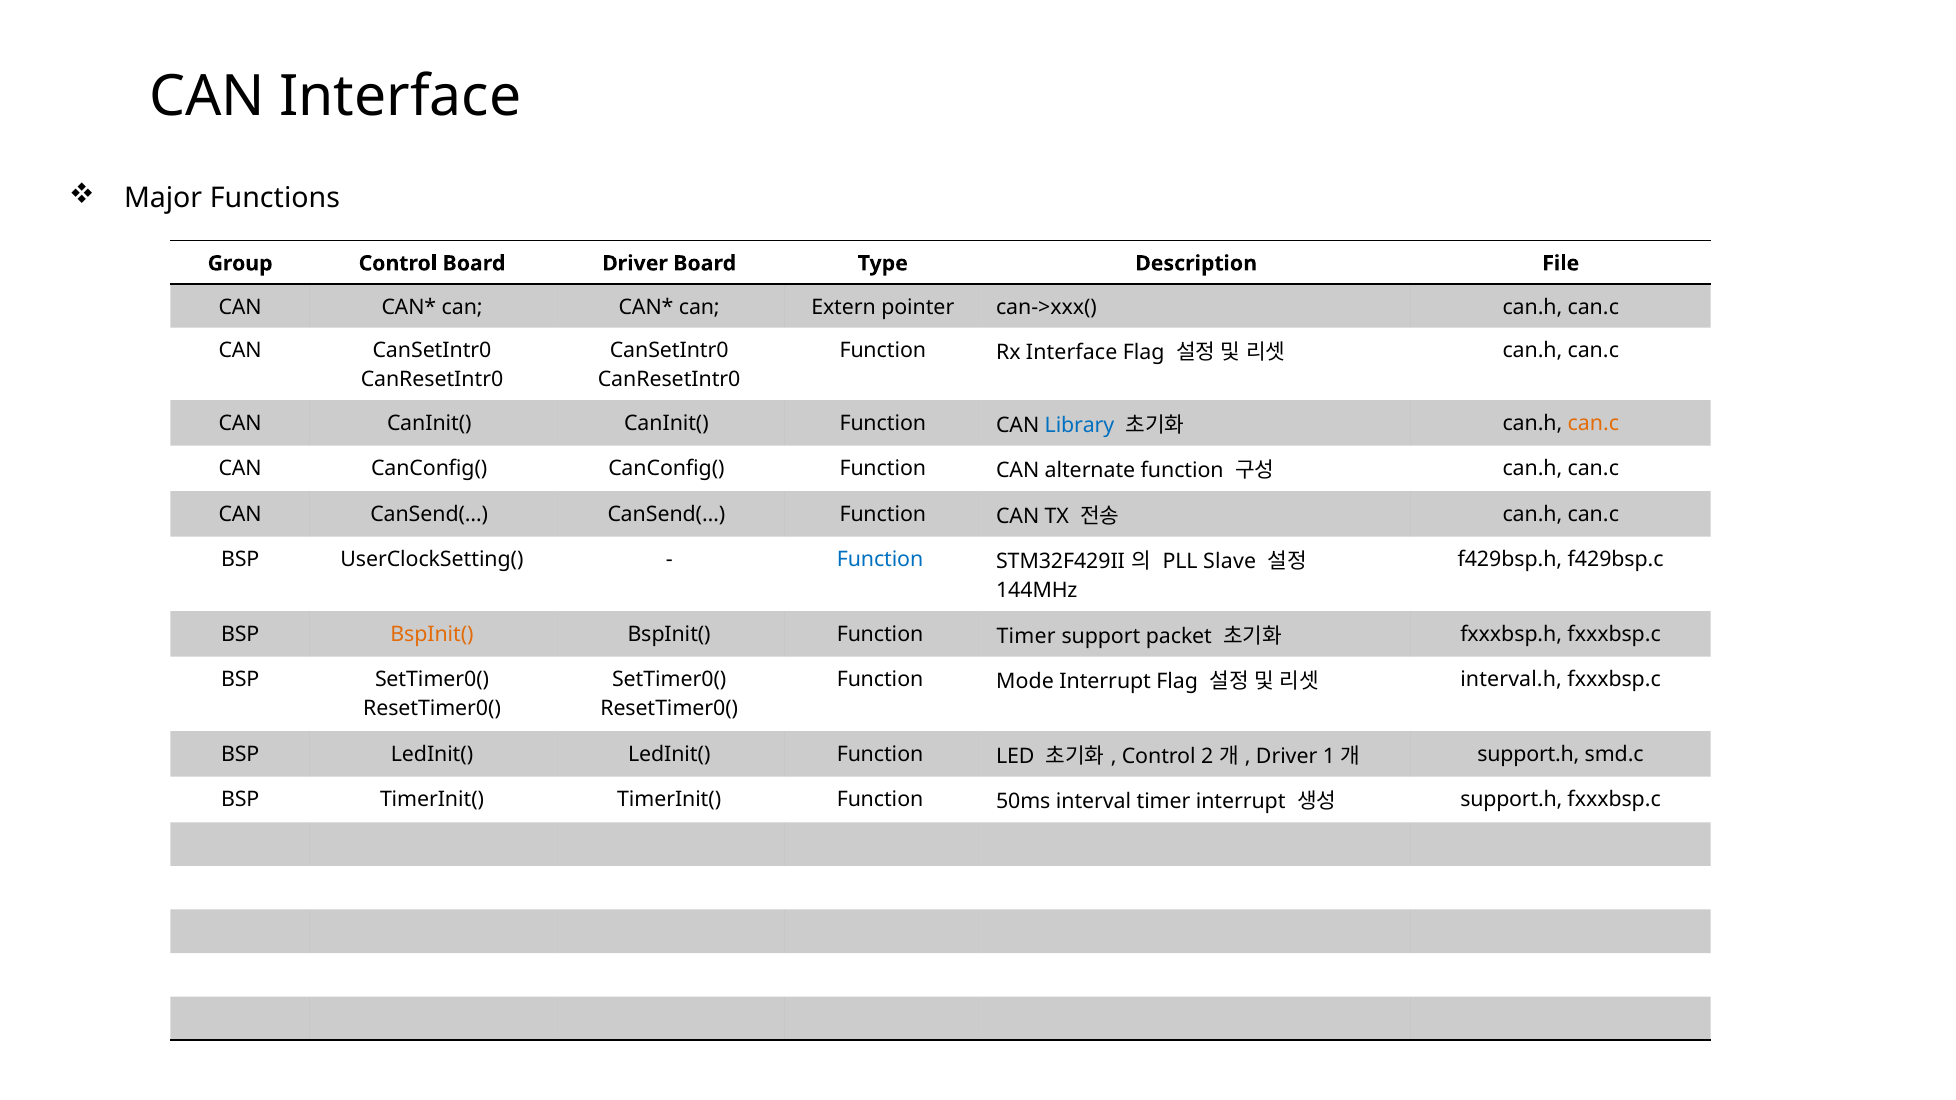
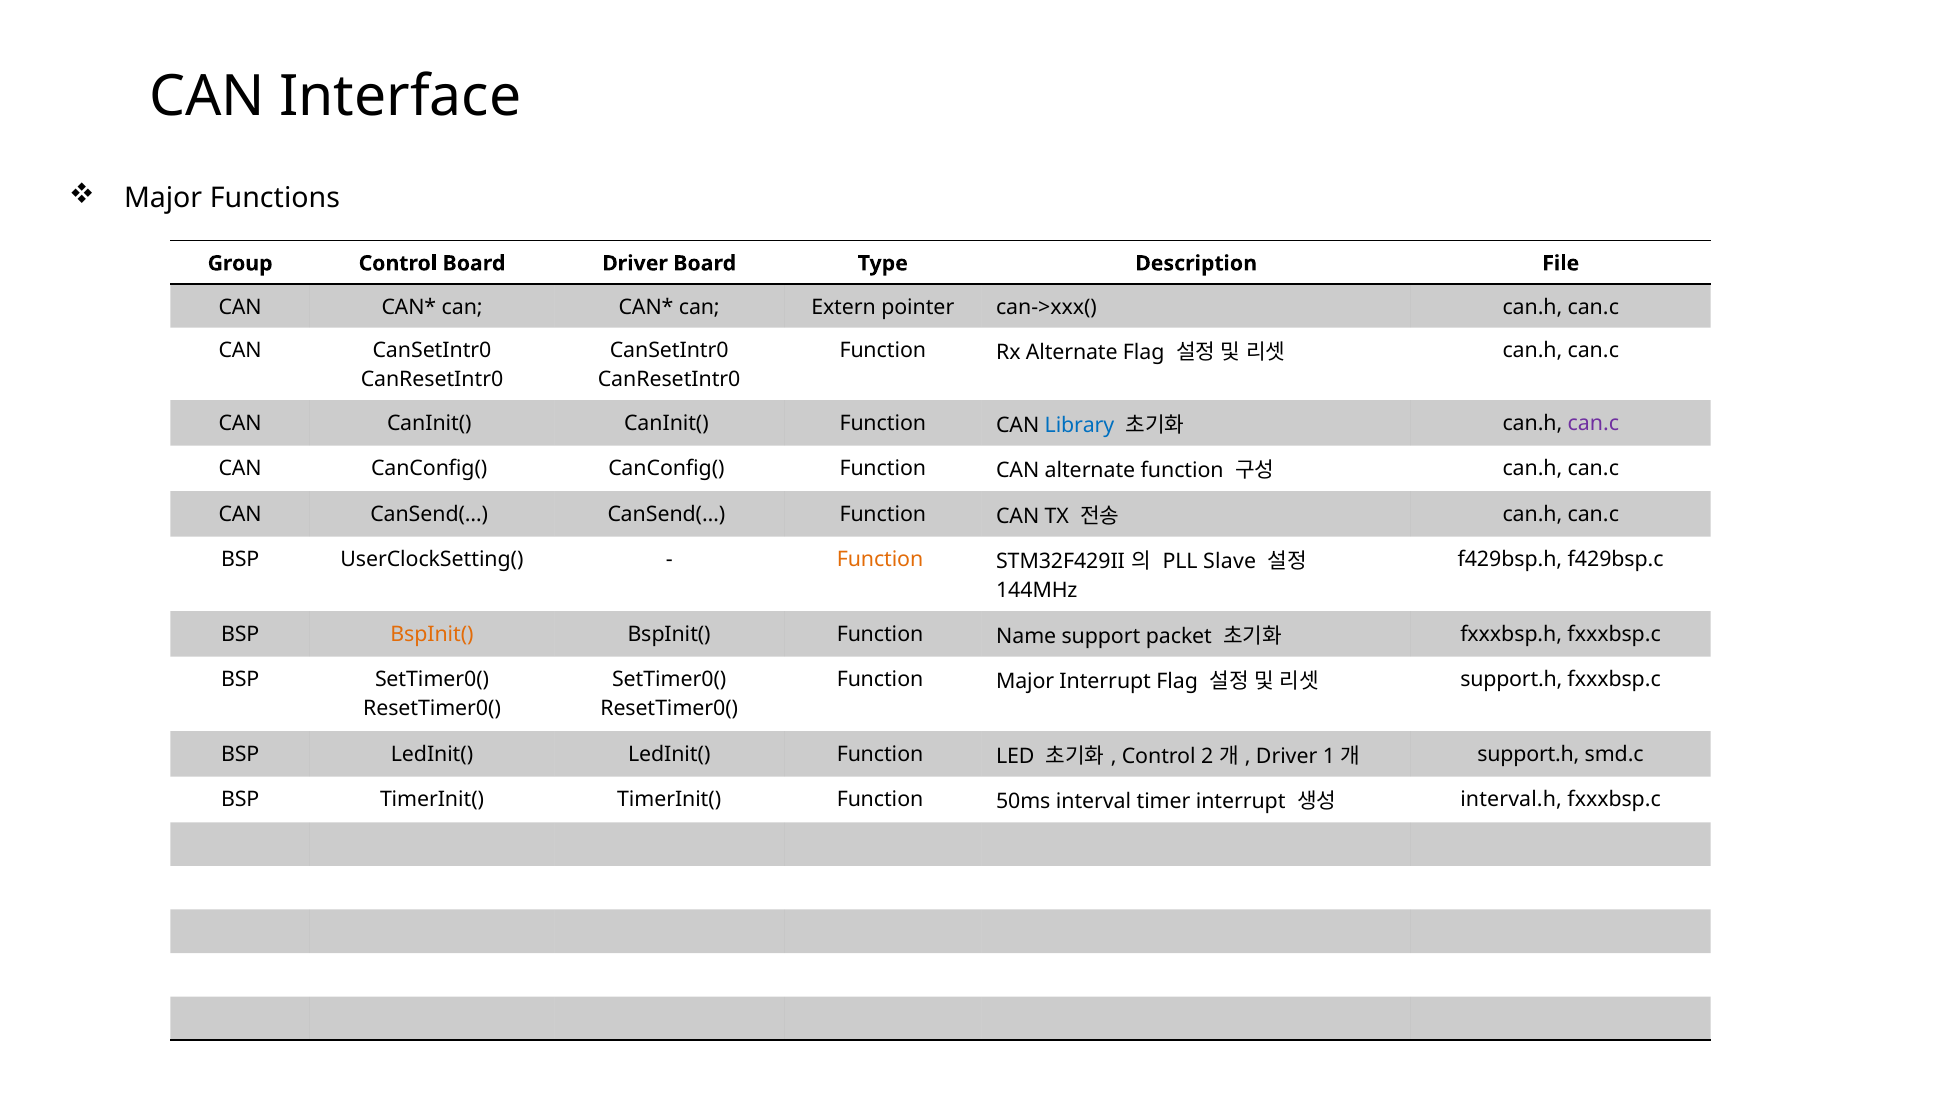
Rx Interface: Interface -> Alternate (1072, 353)
can.c colour: orange -> purple (1593, 423)
Function colour: blue -> orange (880, 560)
Function Timer: Timer -> Name (1026, 636)
Function Mode: Mode -> Major (1025, 682)
interval.h: interval.h -> support.h (1511, 680)
support.h: support.h -> interval.h (1511, 800)
